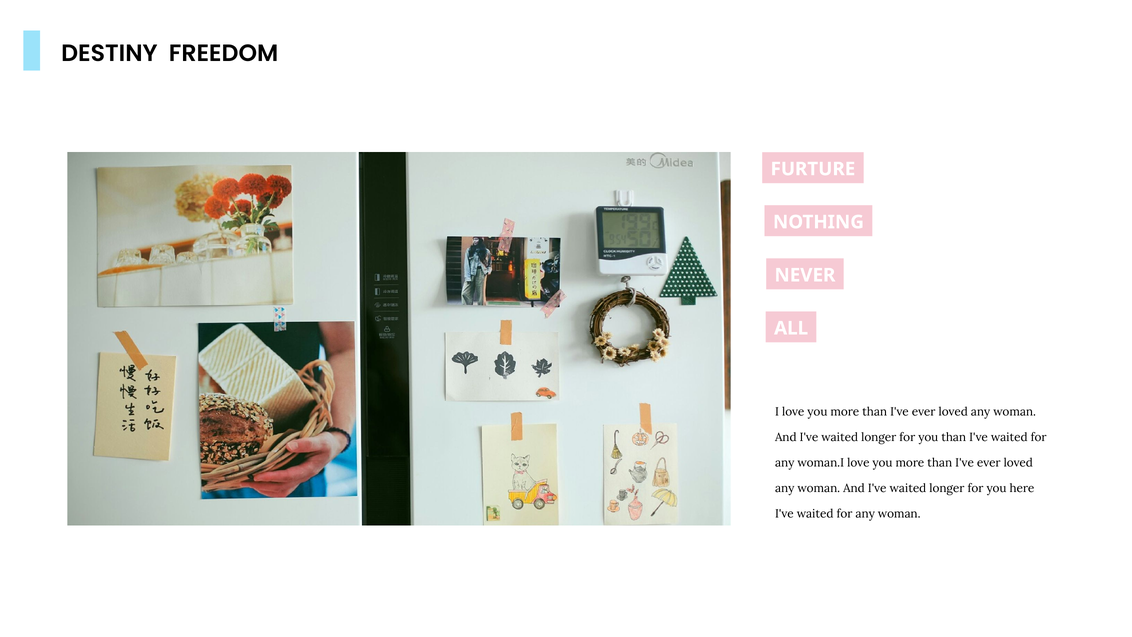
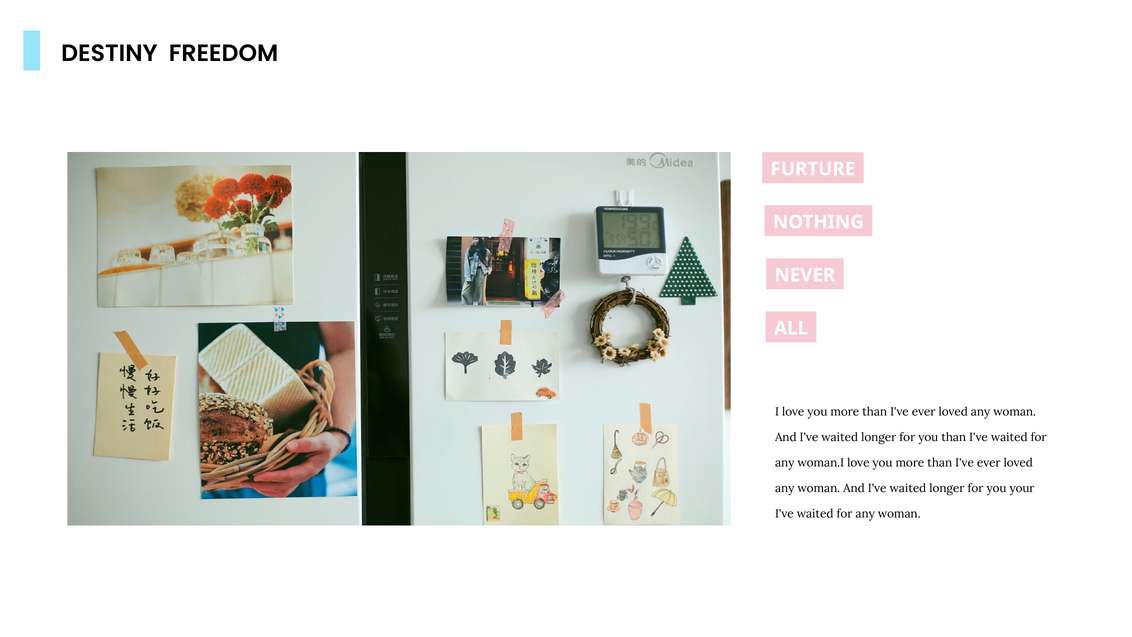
here: here -> your (1022, 488)
